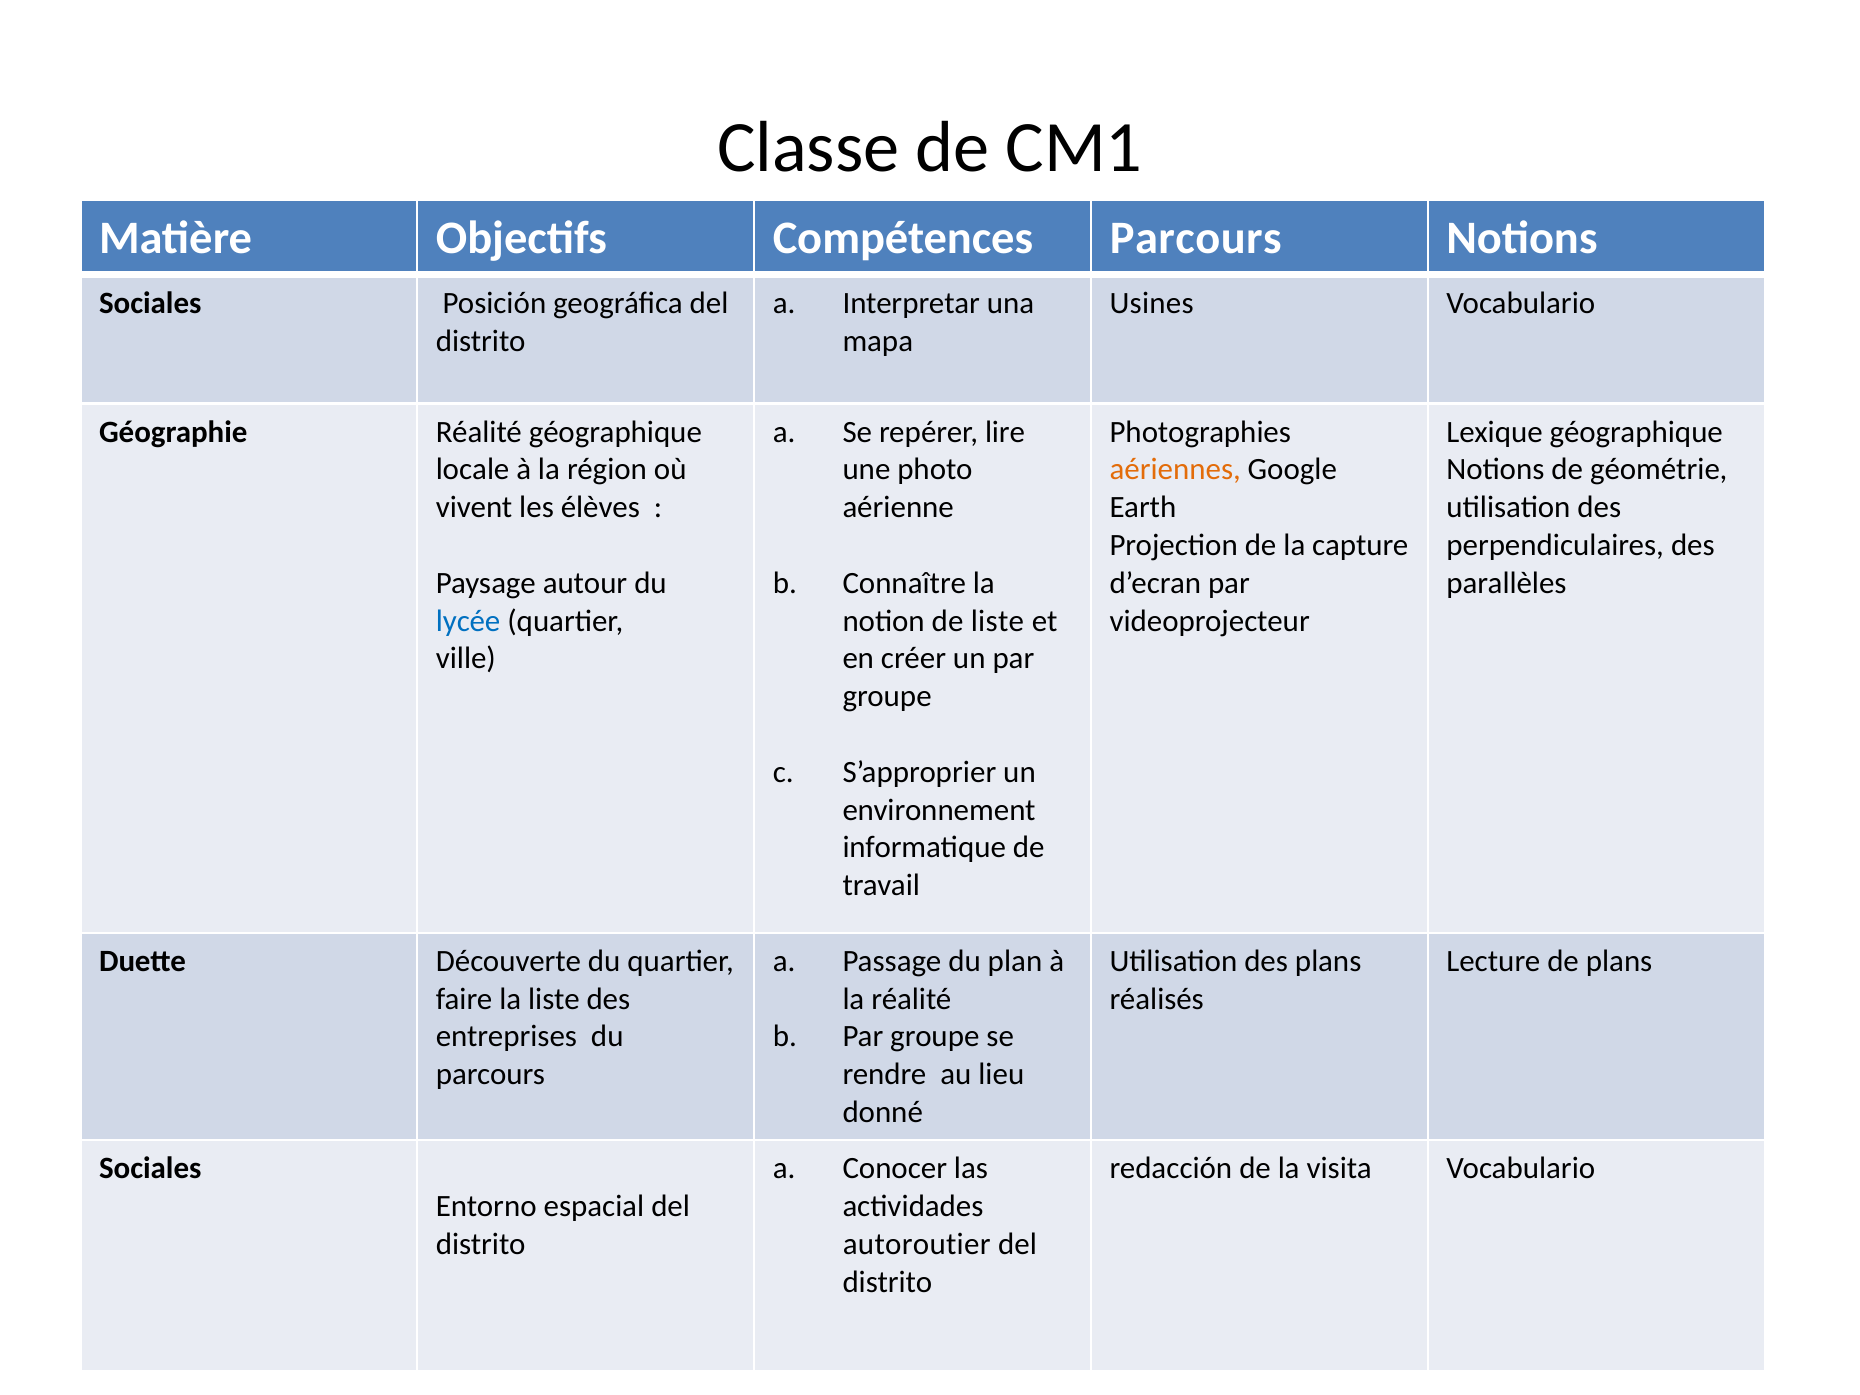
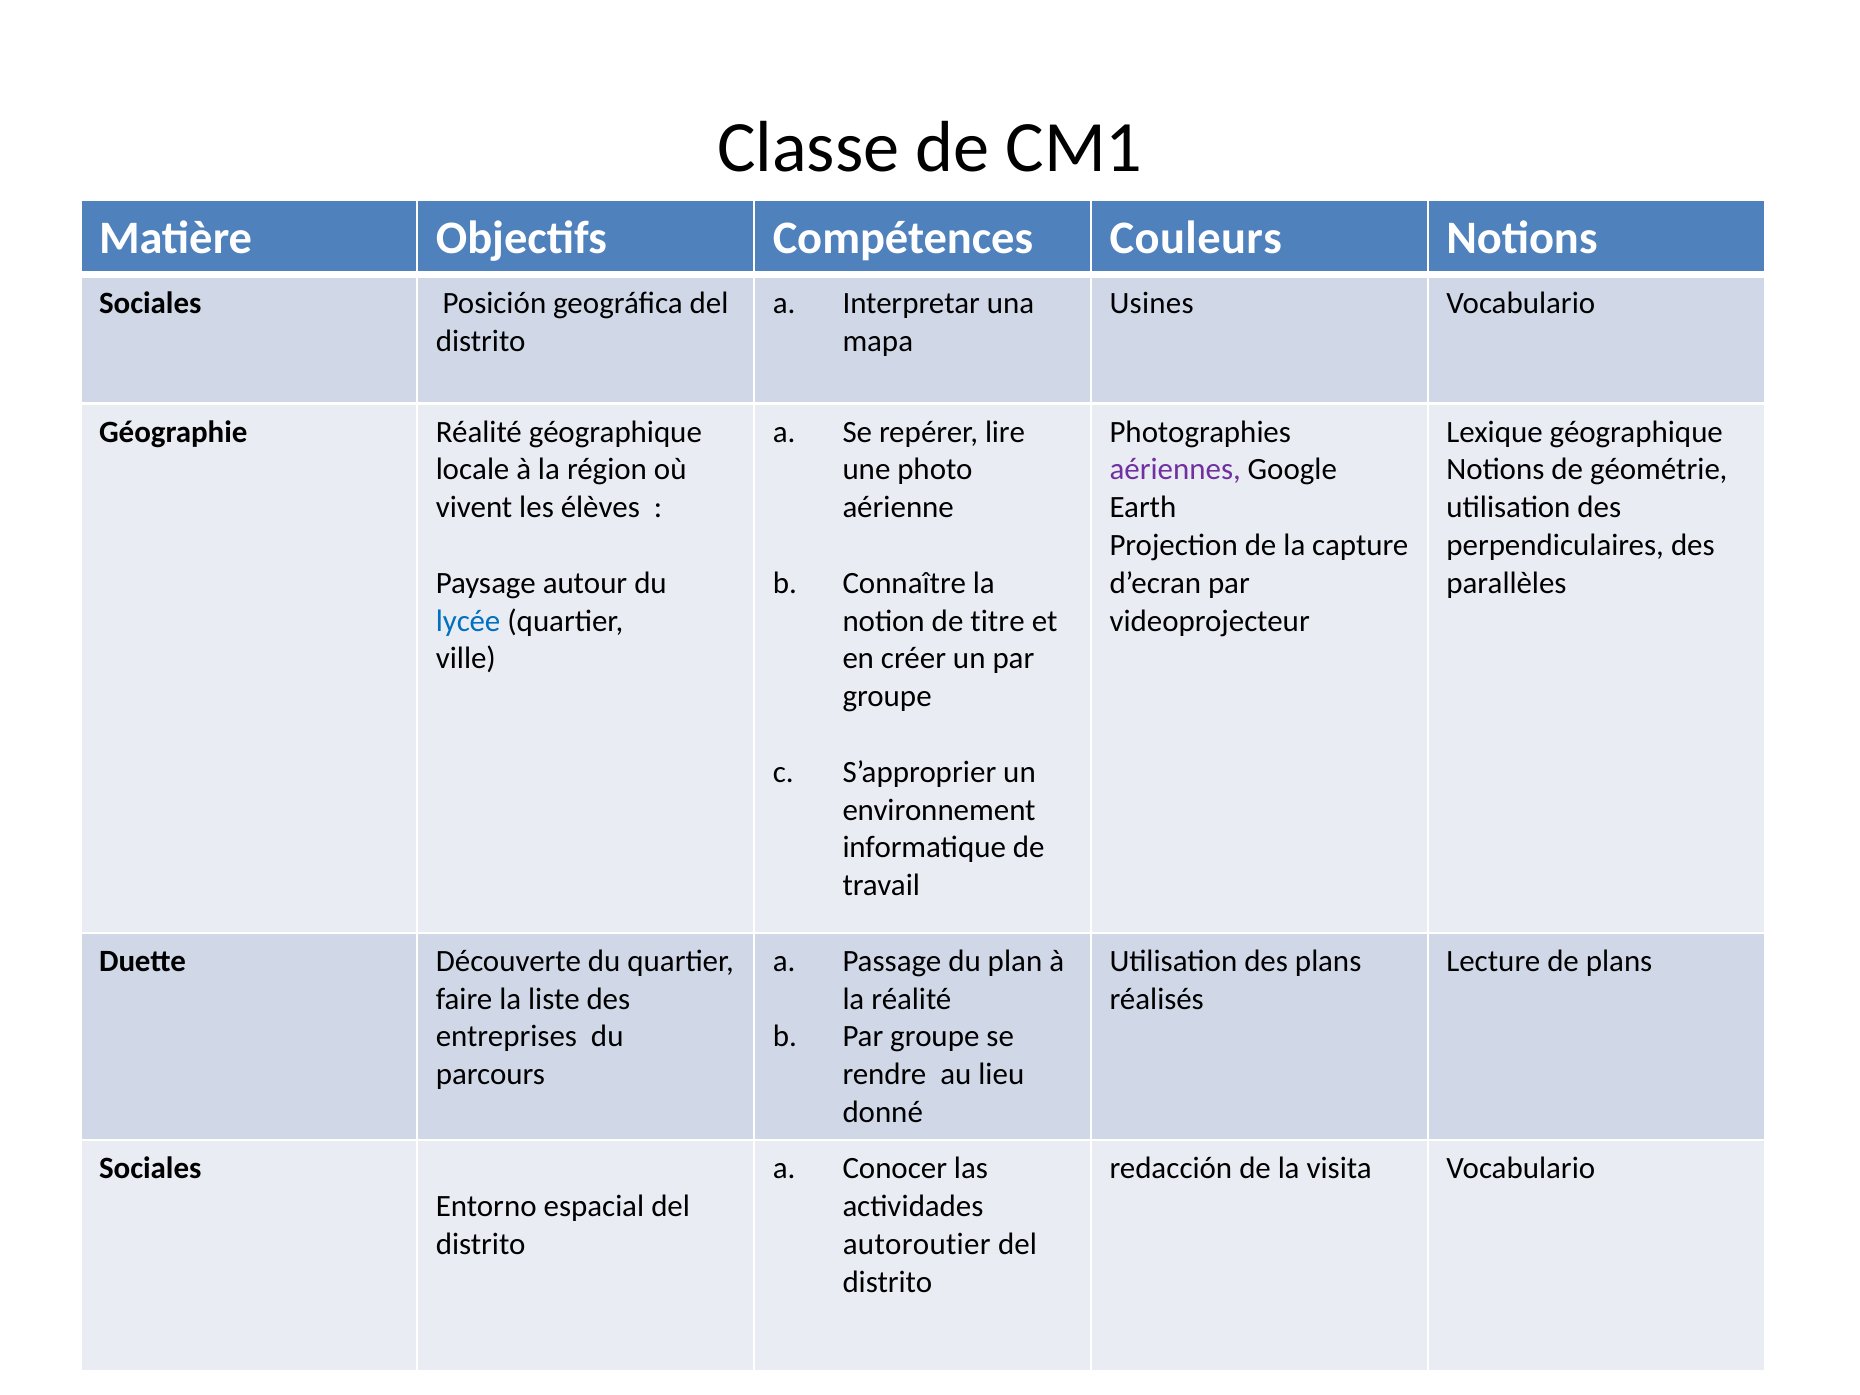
Compétences Parcours: Parcours -> Couleurs (1196, 238)
aériennes colour: orange -> purple (1175, 470)
de liste: liste -> titre (998, 621)
